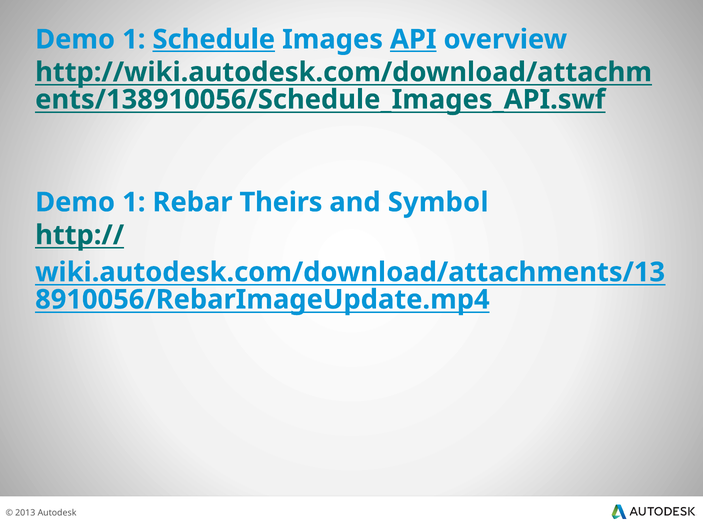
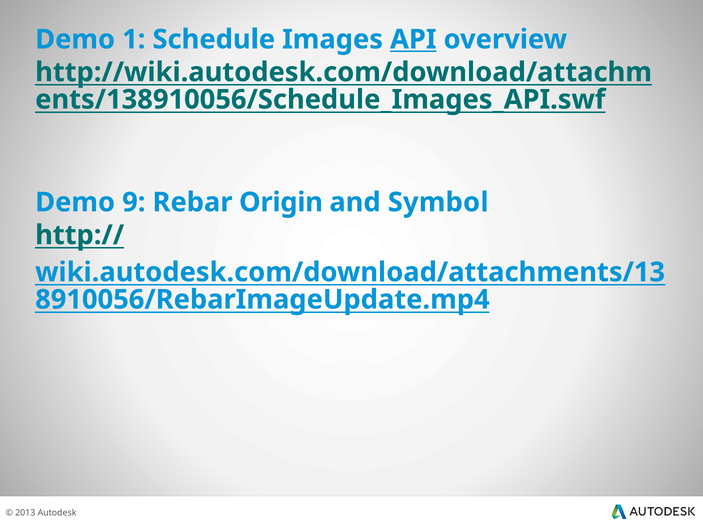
Schedule underline: present -> none (214, 39)
1: 1 -> 9 (134, 202)
Theirs: Theirs -> Origin (281, 202)
